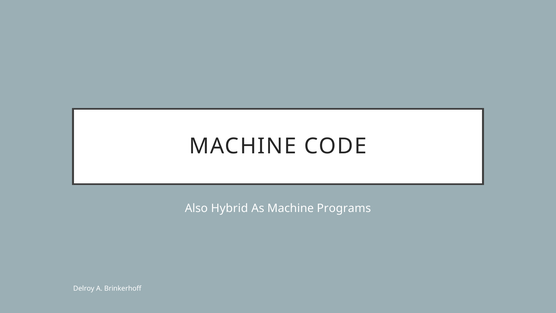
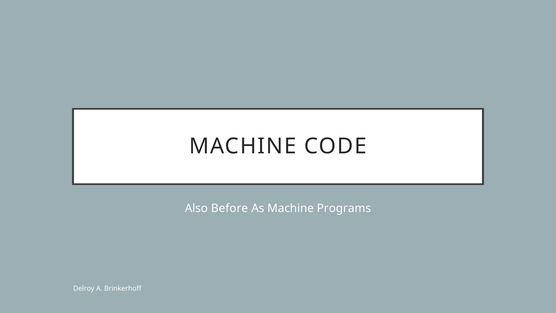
Hybrid: Hybrid -> Before (230, 208)
